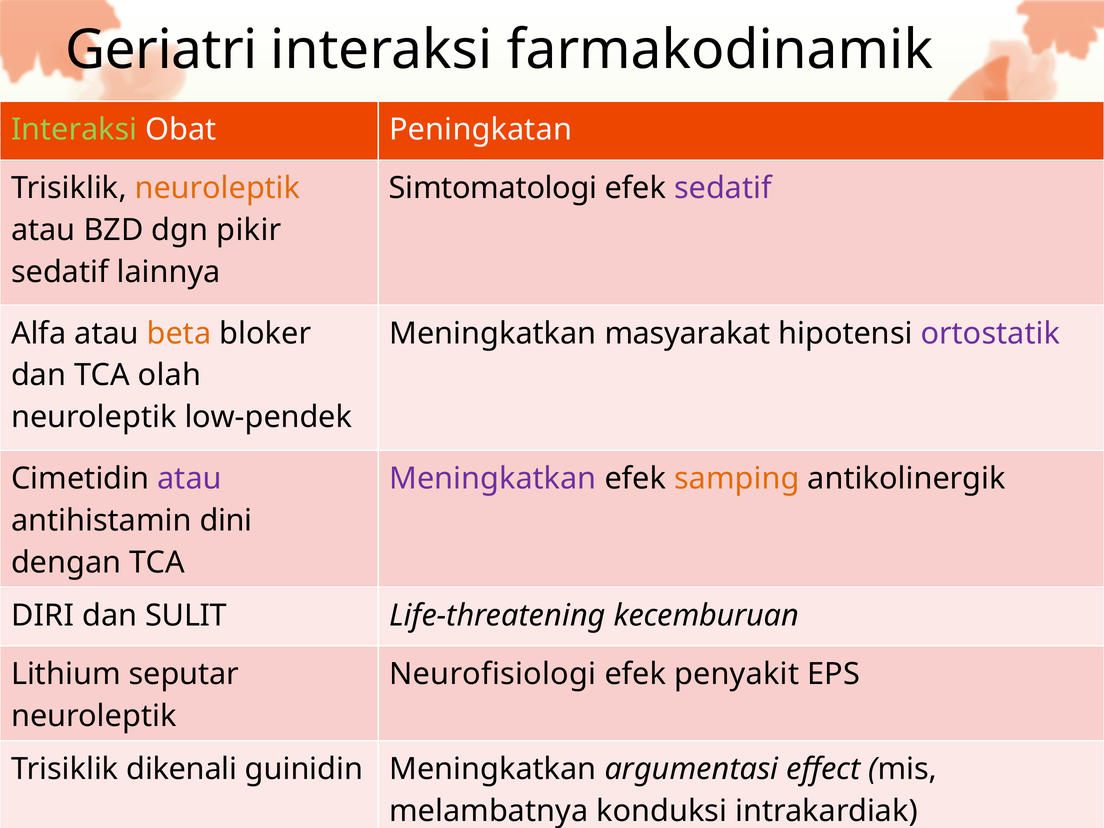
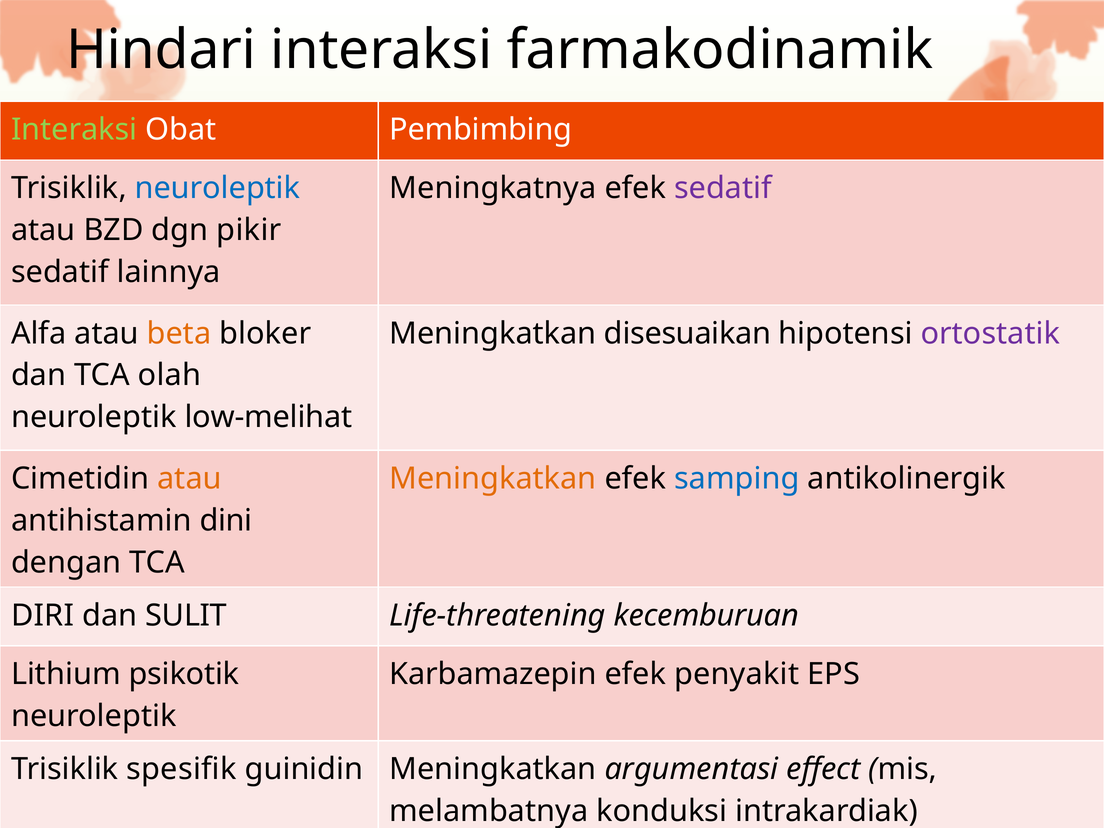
Geriatri: Geriatri -> Hindari (161, 50)
Peningkatan: Peningkatan -> Pembimbing (481, 130)
neuroleptik colour: orange -> blue (217, 188)
Simtomatologi: Simtomatologi -> Meningkatnya (493, 188)
masyarakat: masyarakat -> disesuaikan (687, 333)
low-pendek: low-pendek -> low-melihat (268, 417)
atau colour: purple -> orange (189, 479)
Meningkatkan colour: purple -> orange (493, 479)
samping colour: orange -> blue (737, 479)
seputar: seputar -> psikotik (184, 674)
Neurofisiologi: Neurofisiologi -> Karbamazepin (493, 674)
dikenali: dikenali -> spesifik (181, 769)
